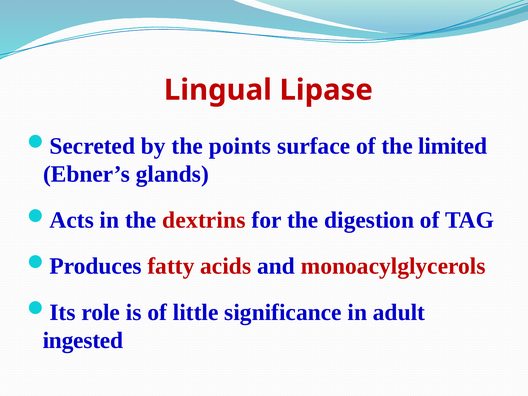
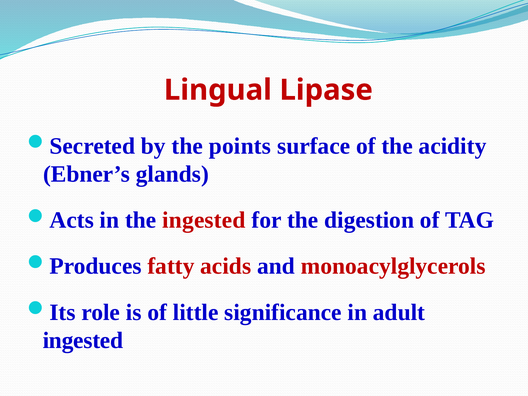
limited: limited -> acidity (453, 146)
the dextrins: dextrins -> ingested (204, 220)
